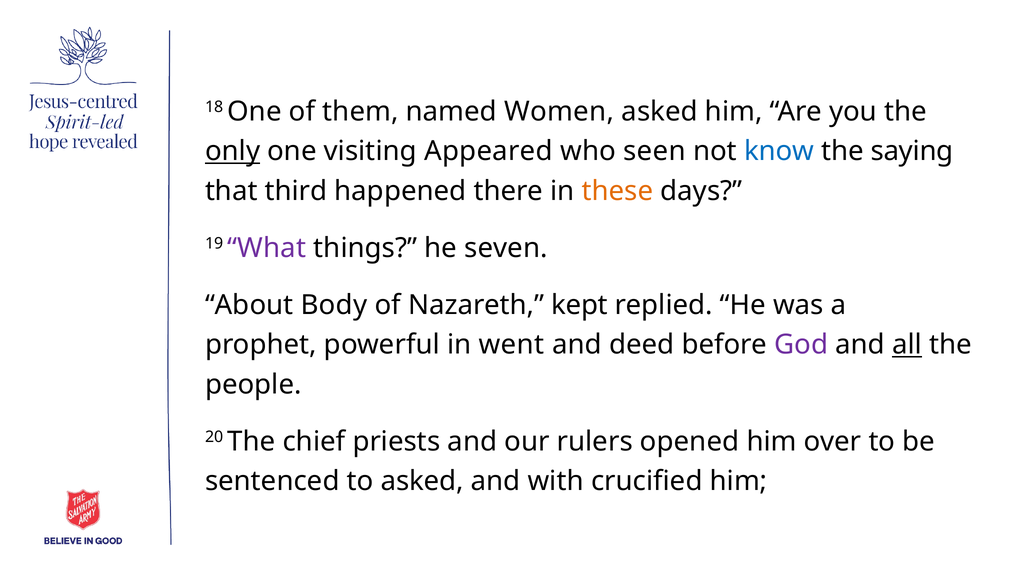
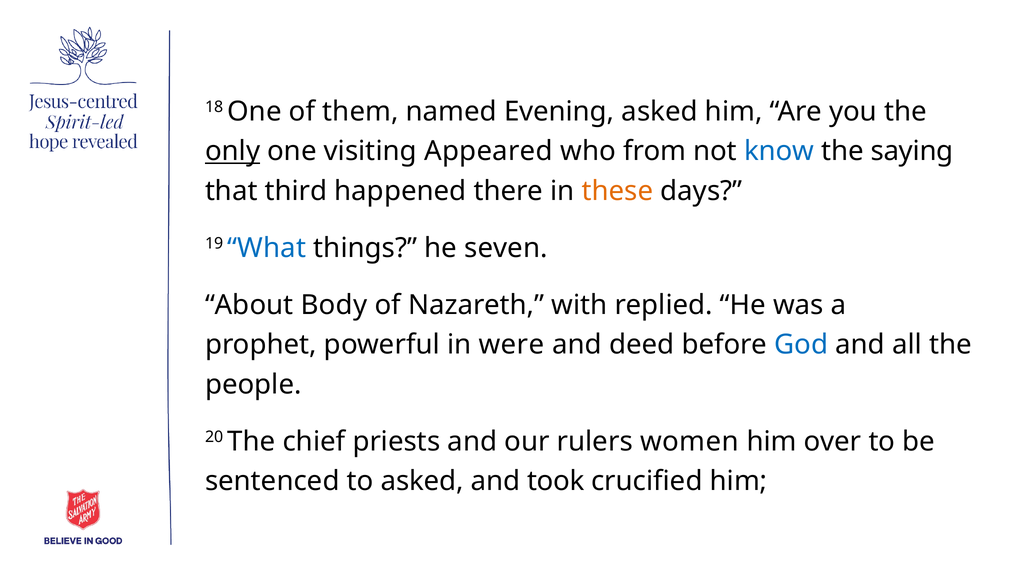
Women: Women -> Evening (559, 111)
seen: seen -> from (655, 151)
What colour: purple -> blue (267, 248)
kept: kept -> with (579, 305)
went: went -> were (512, 345)
God colour: purple -> blue (801, 345)
all underline: present -> none (907, 345)
opened: opened -> women (690, 441)
with: with -> took (556, 481)
